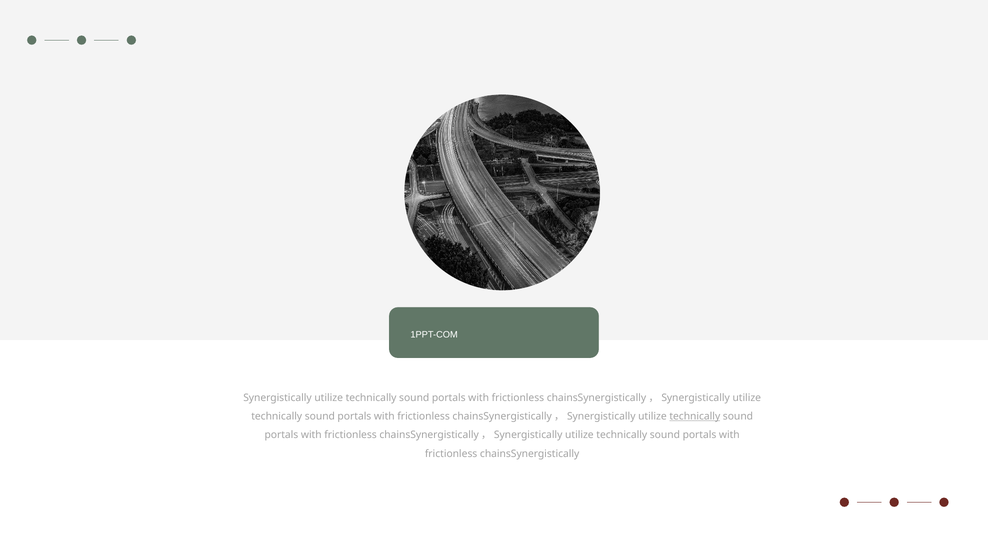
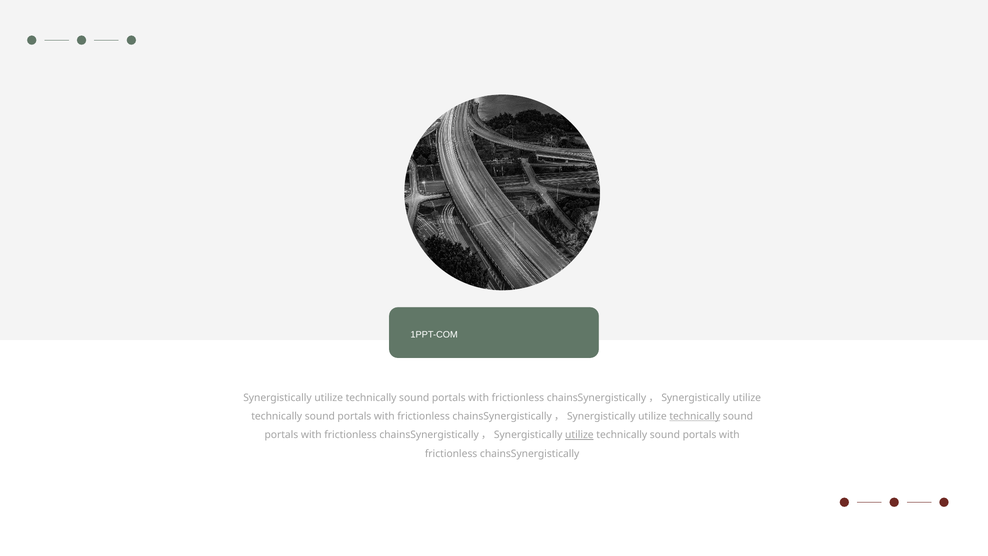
utilize underline: none -> present (579, 435)
